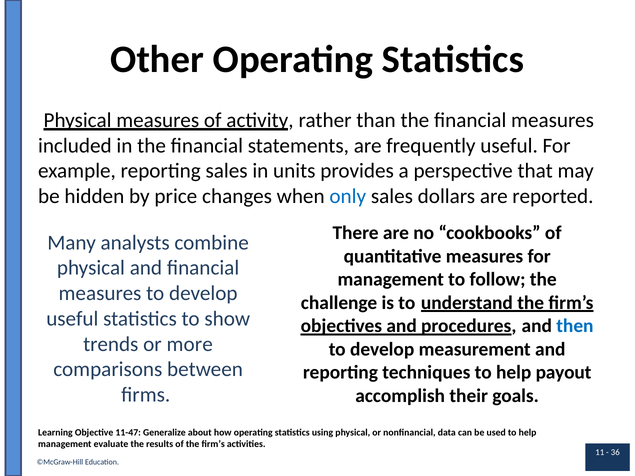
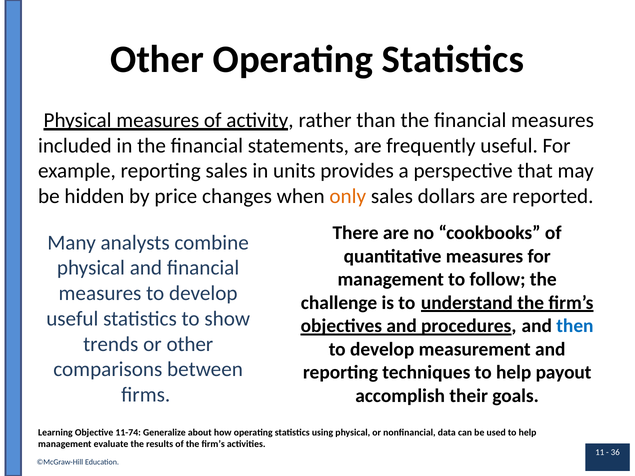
only colour: blue -> orange (348, 196)
or more: more -> other (190, 344)
11-47: 11-47 -> 11-74 (128, 433)
